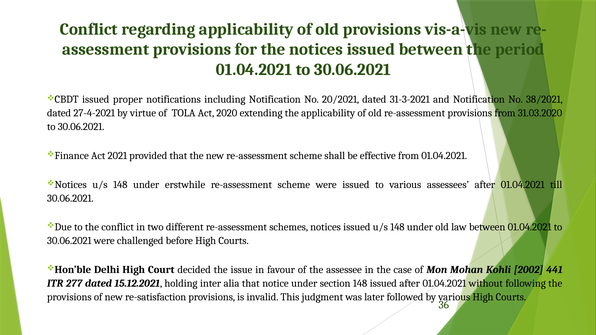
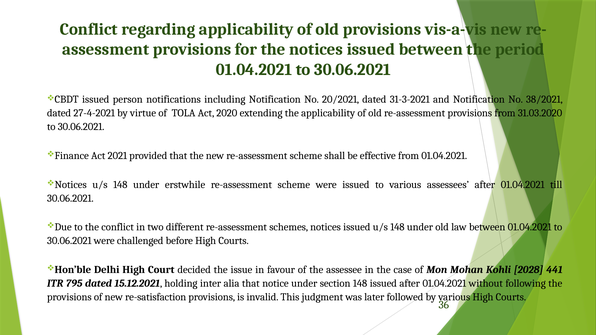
proper: proper -> person (128, 100)
2002: 2002 -> 2028 (529, 270)
277: 277 -> 795 (74, 283)
